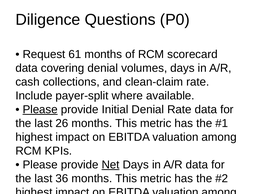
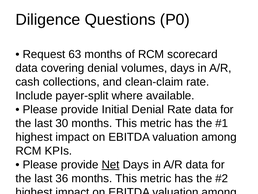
61: 61 -> 63 (75, 54)
Please underline: present -> none (40, 109)
26: 26 -> 30 (62, 123)
